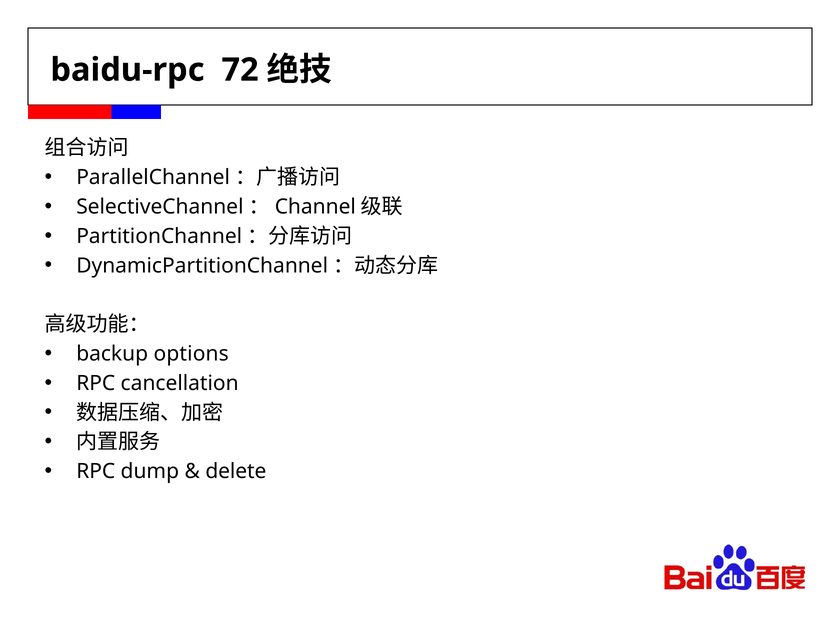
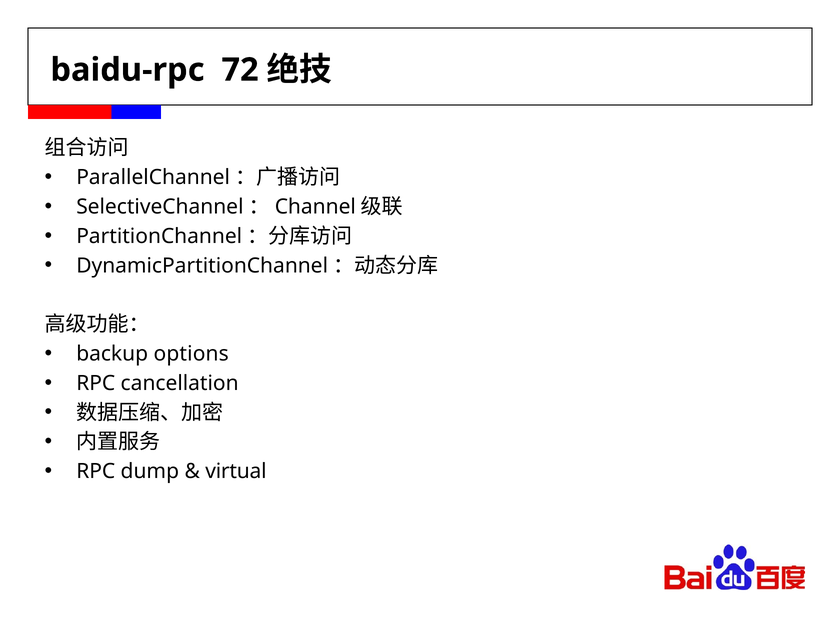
delete: delete -> virtual (236, 471)
